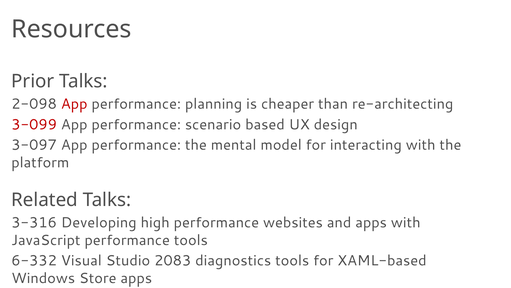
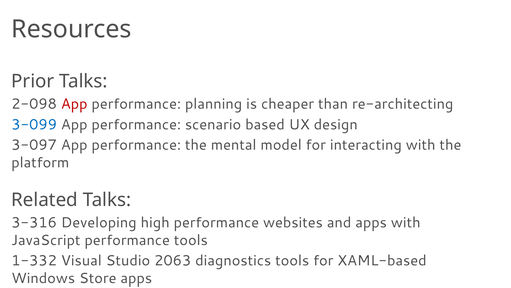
3-099 colour: red -> blue (34, 124)
6-332: 6-332 -> 1-332 (34, 260)
2083: 2083 -> 2063 (173, 260)
